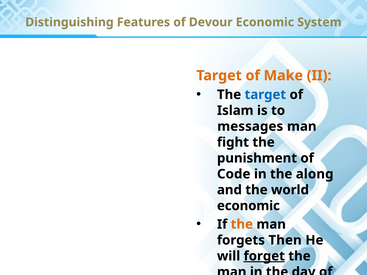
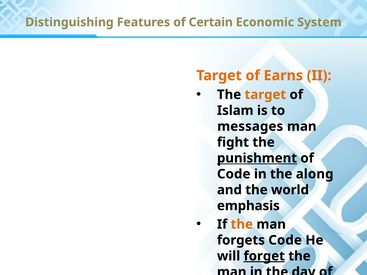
Devour: Devour -> Certain (211, 22)
Make: Make -> Earns (283, 76)
target colour: blue -> orange (265, 95)
punishment underline: none -> present (257, 158)
economic: economic -> emphasis (248, 206)
forgets Then: Then -> Code (285, 240)
